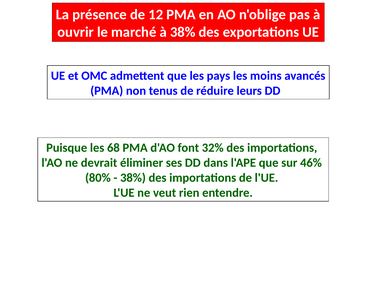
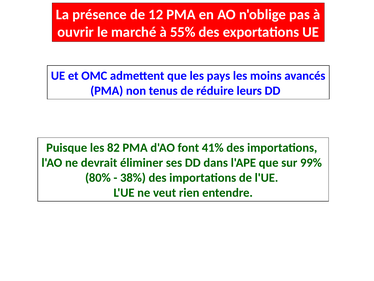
à 38%: 38% -> 55% (183, 32)
68: 68 -> 82 (113, 148)
32%: 32% -> 41% (213, 148)
46%: 46% -> 99% (311, 163)
